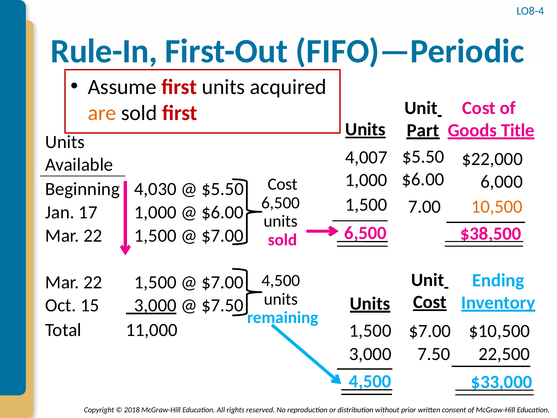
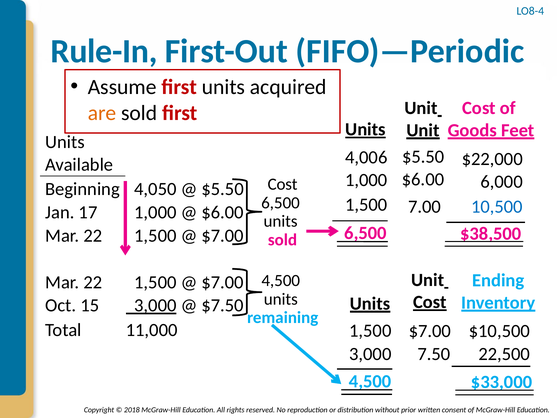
Part: Part -> Unit (423, 130)
Title: Title -> Feet (518, 130)
4,007: 4,007 -> 4,006 (366, 157)
4,030: 4,030 -> 4,050 (155, 189)
10,500 colour: orange -> blue (497, 206)
